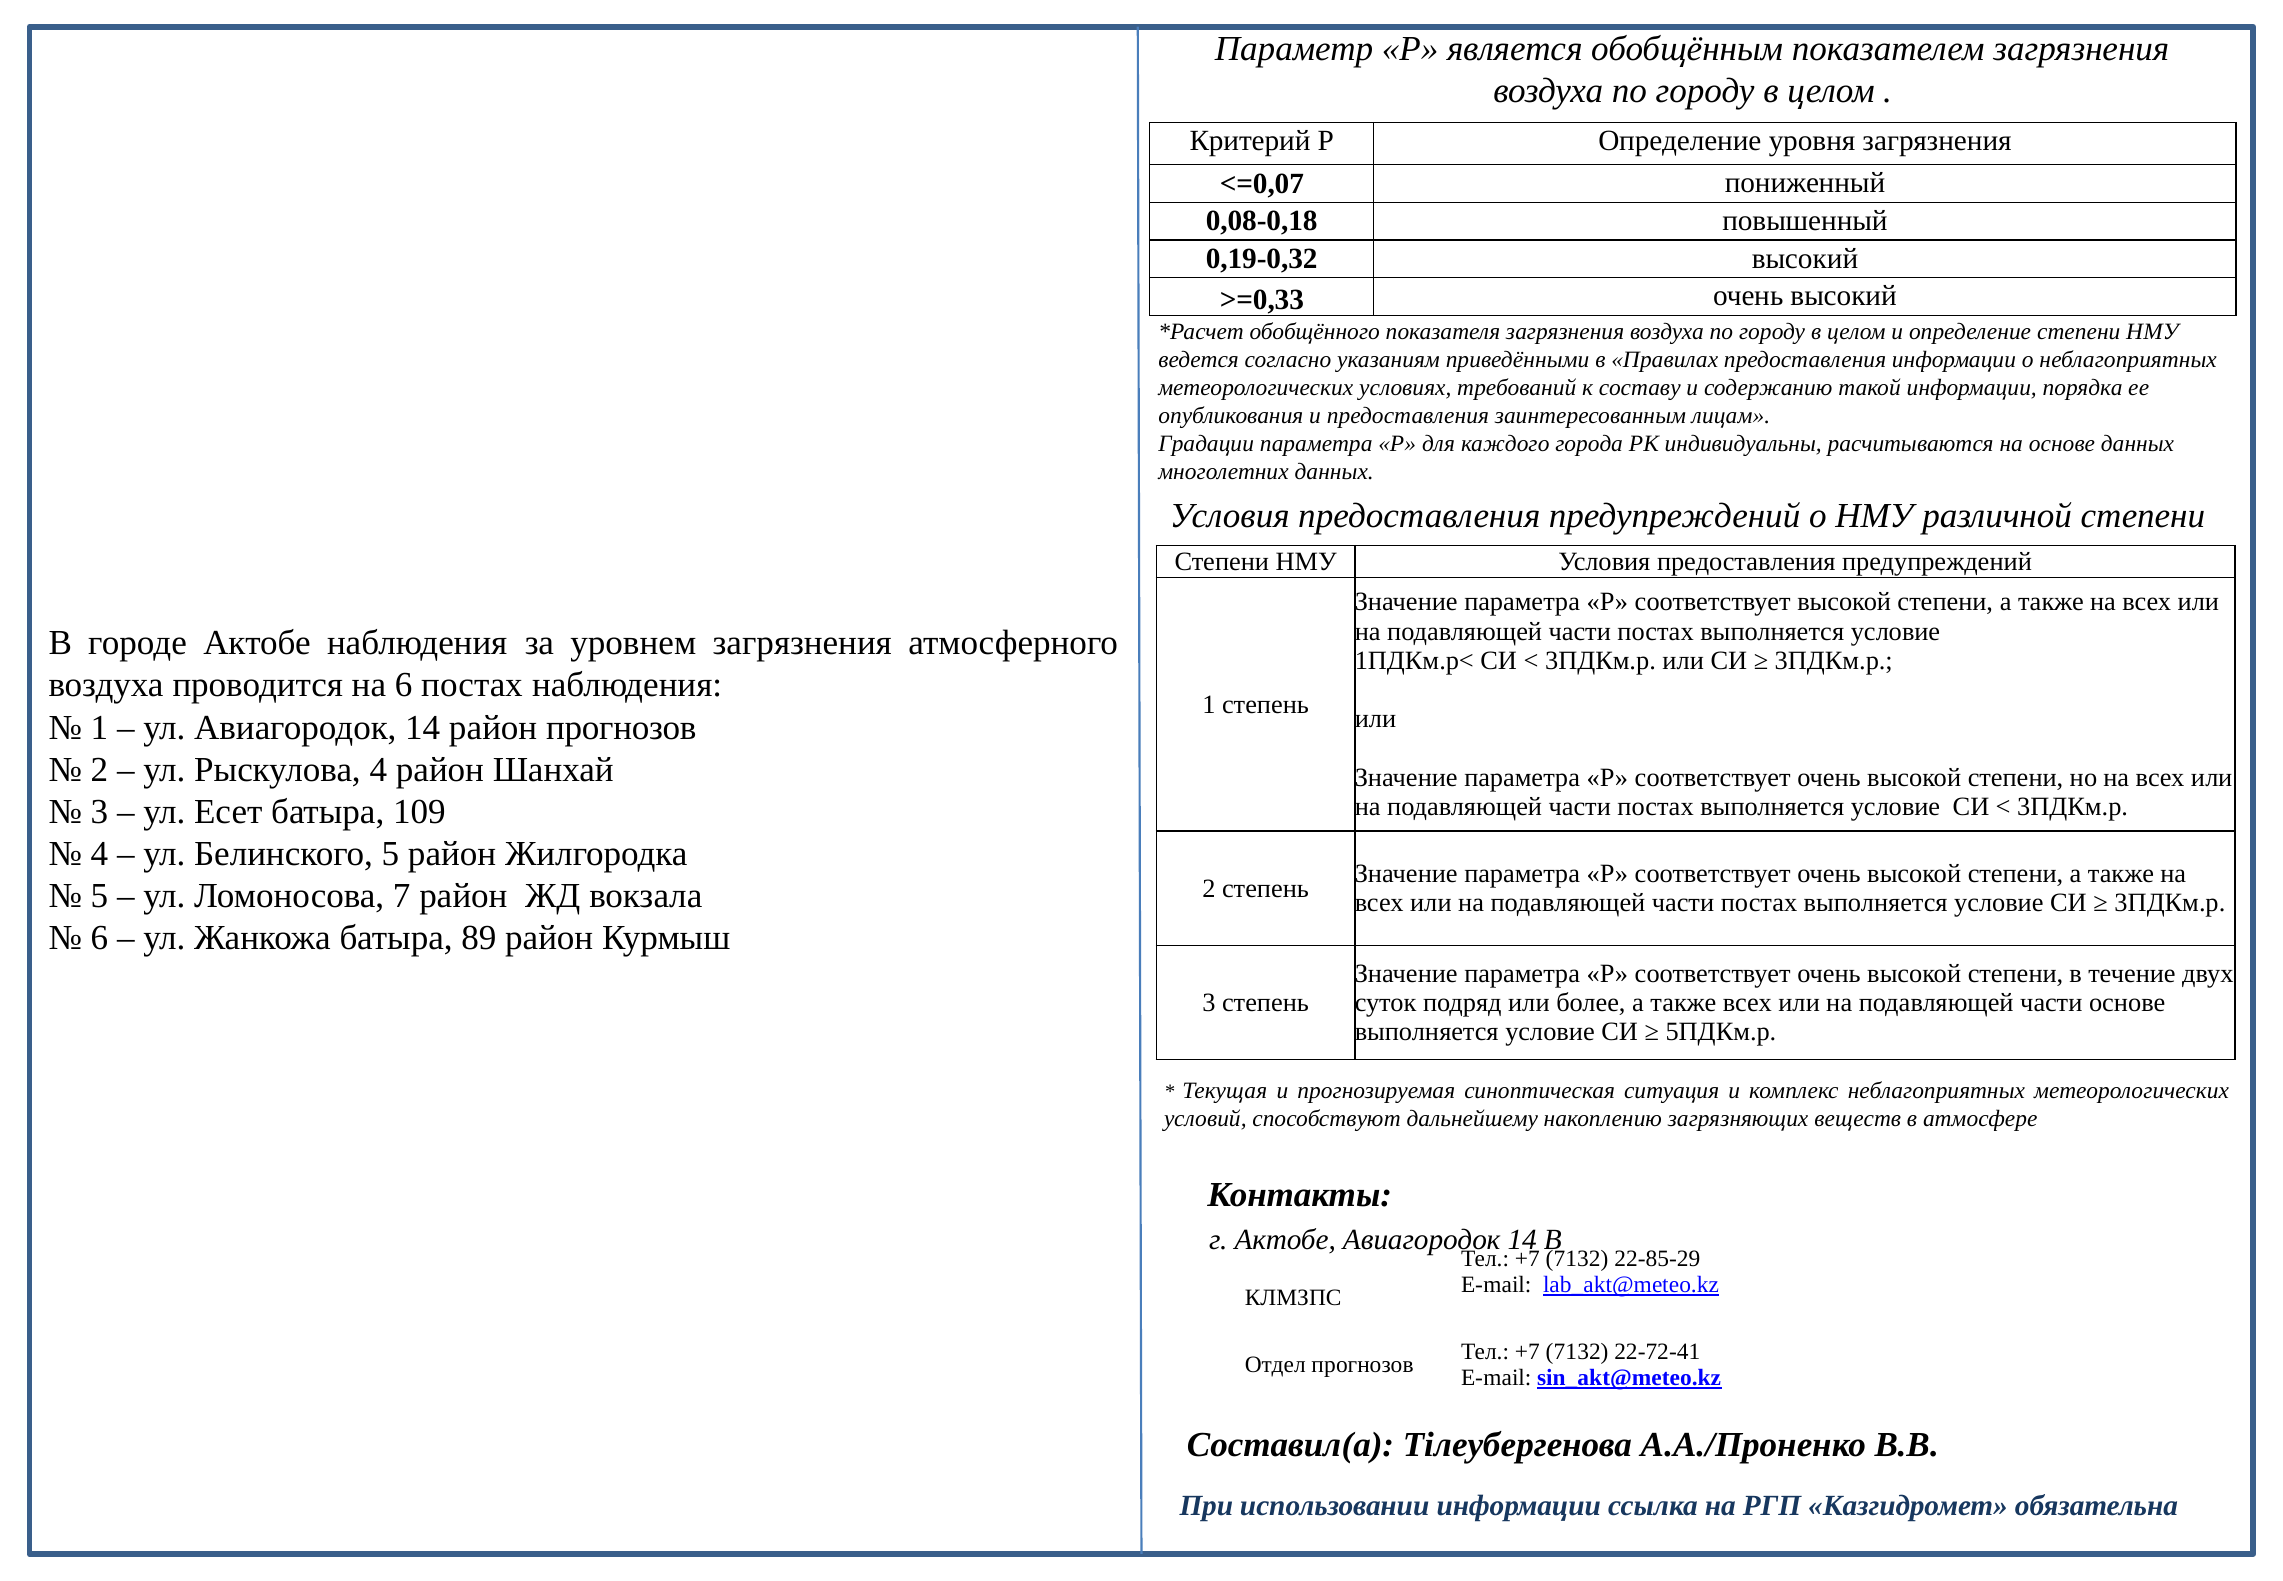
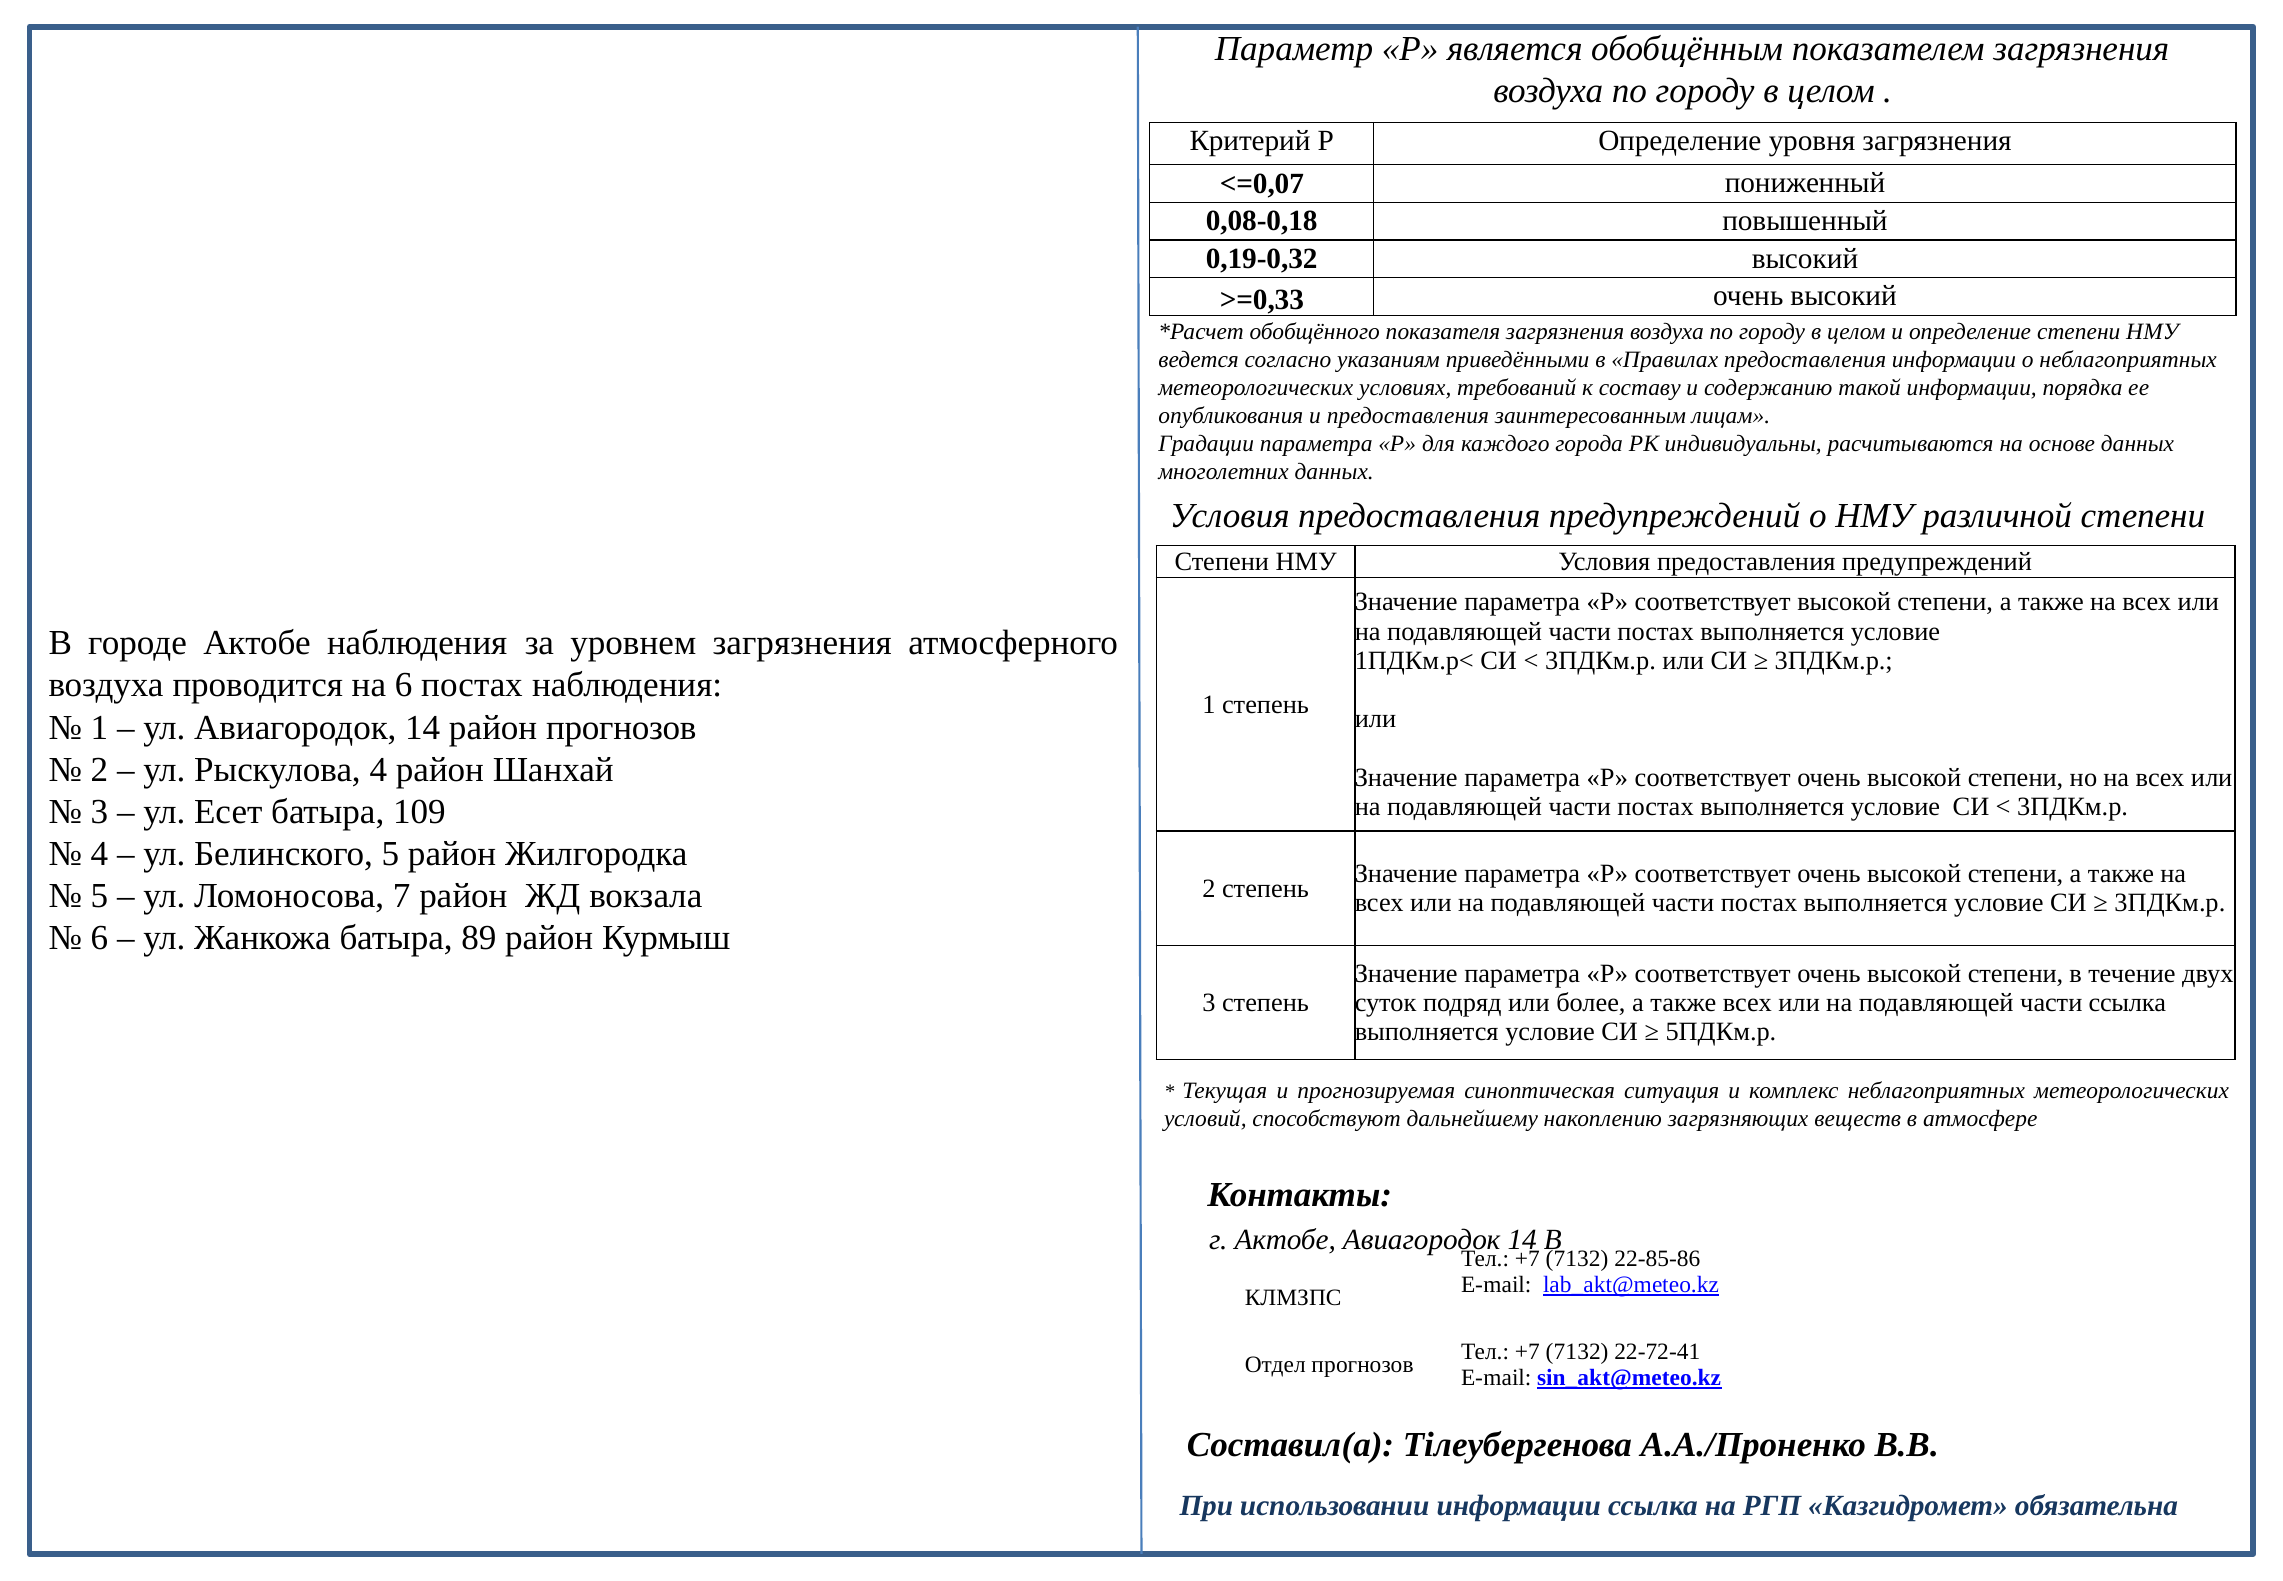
части основе: основе -> ссылка (2127, 1002)
22-85-29: 22-85-29 -> 22-85-86 (1657, 1258)
